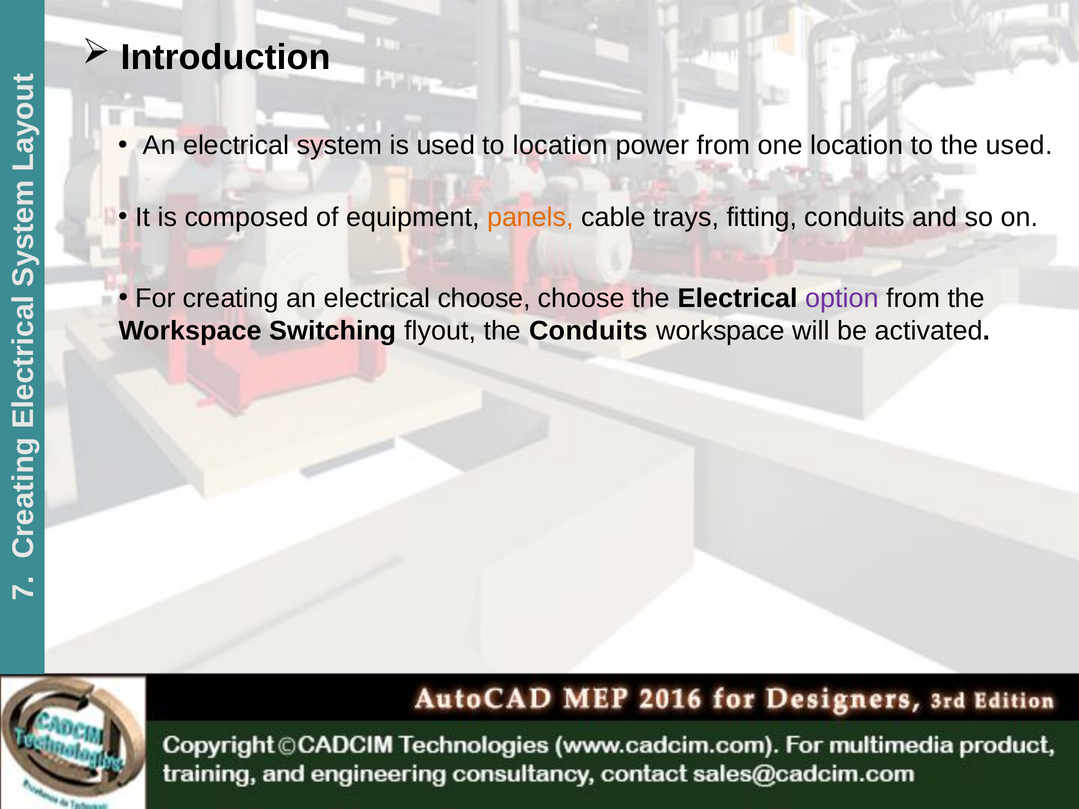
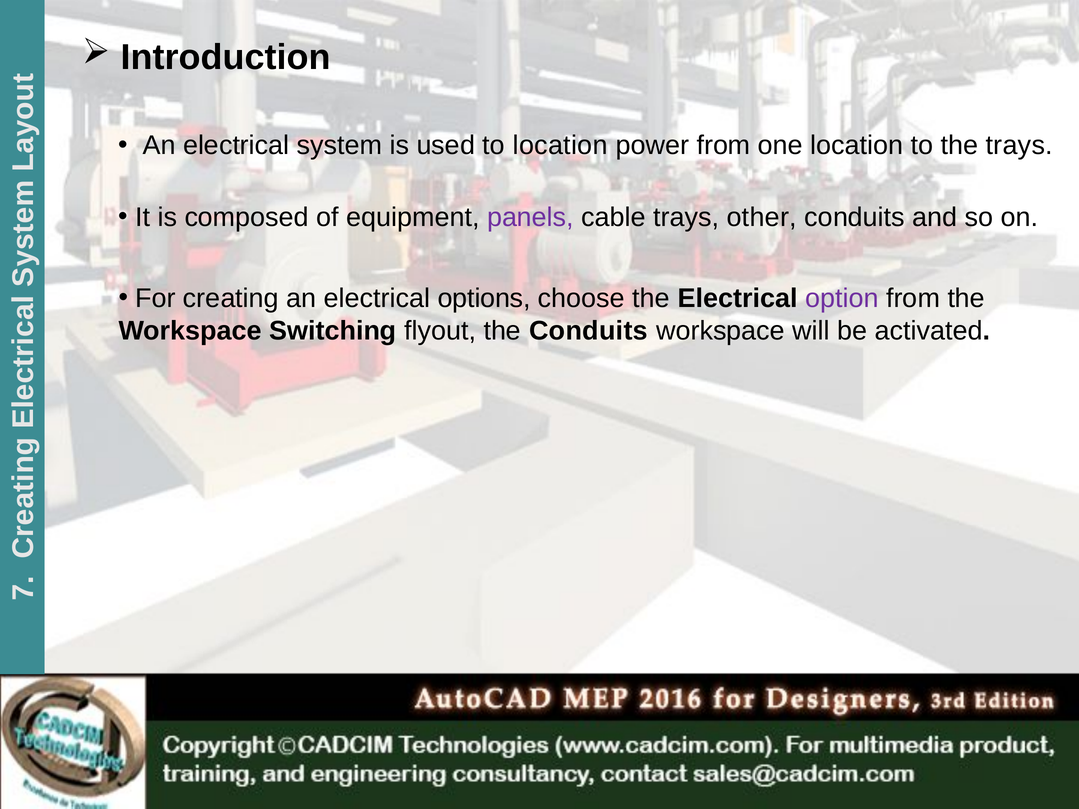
the used: used -> trays (1019, 146)
panels colour: orange -> purple (530, 218)
fitting: fitting -> other (762, 218)
electrical choose: choose -> options (484, 298)
